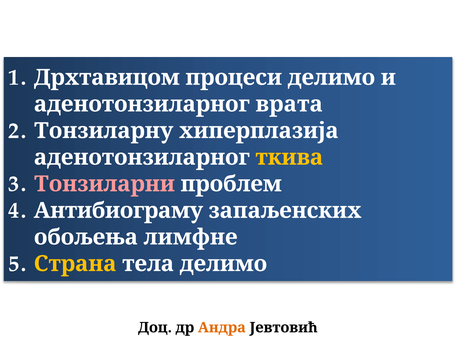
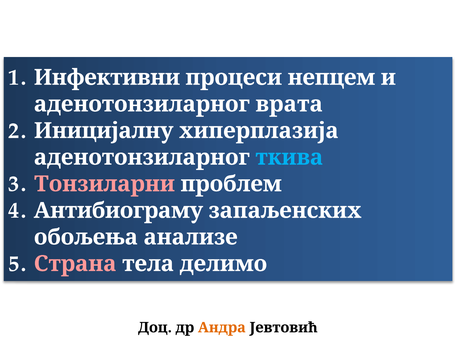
Дрхтавицом: Дрхтавицом -> Инфективни (107, 78)
процеси делимо: делимо -> непцем (331, 78)
Тонзиларну: Тонзиларну -> Иницијалну (104, 131)
ткива colour: yellow -> light blue (289, 157)
лимфне: лимфне -> анализе (191, 237)
Страна colour: yellow -> pink (75, 264)
